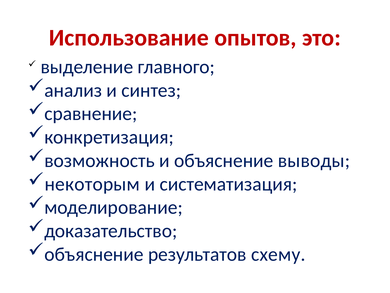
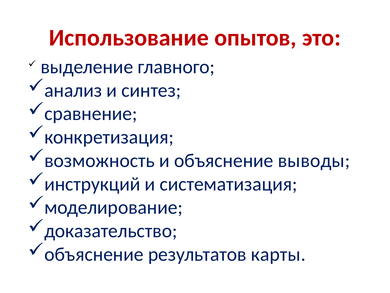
некоторым: некоторым -> инструкций (92, 184)
схему: схему -> карты (278, 254)
